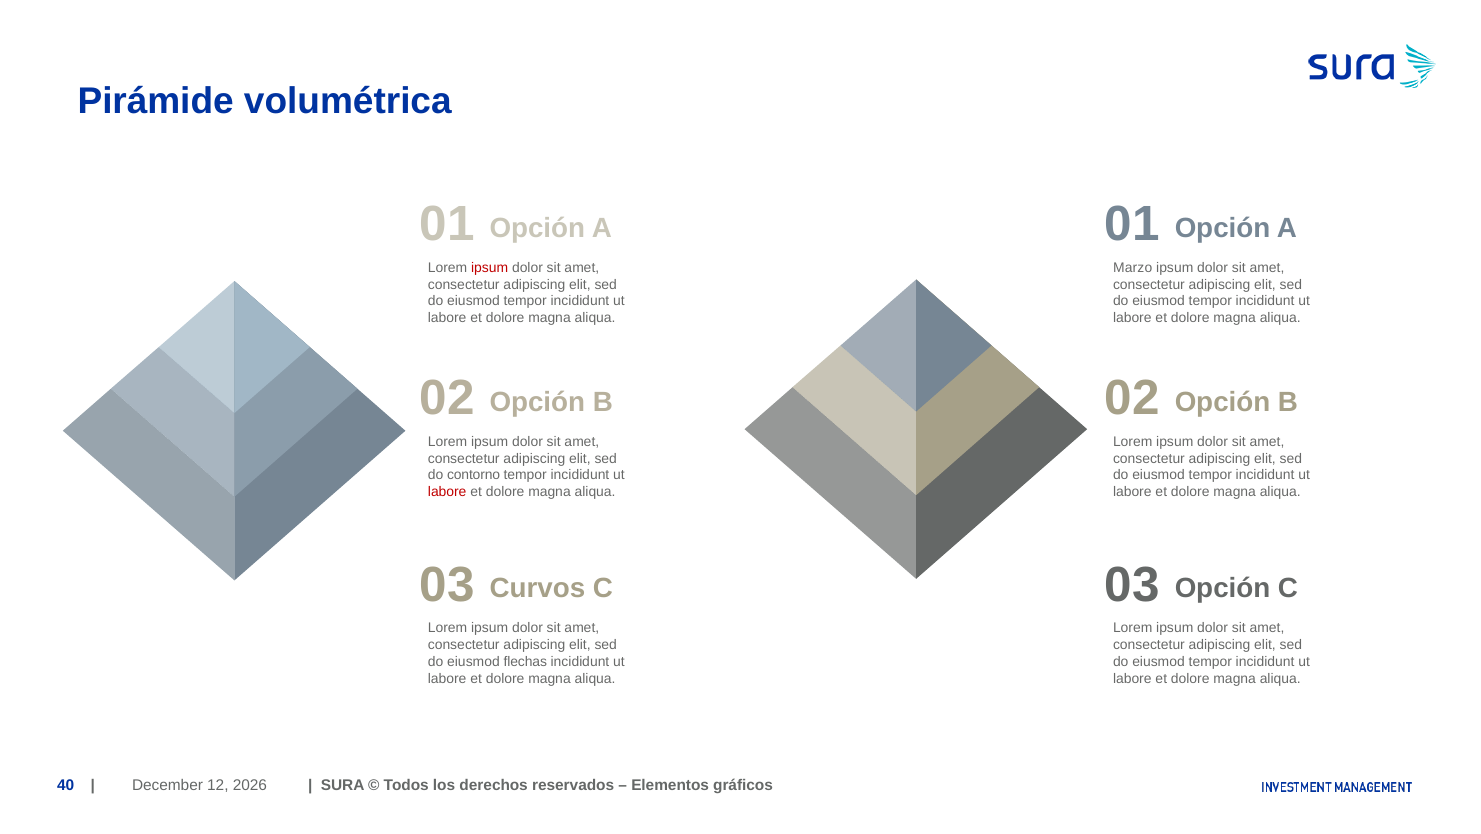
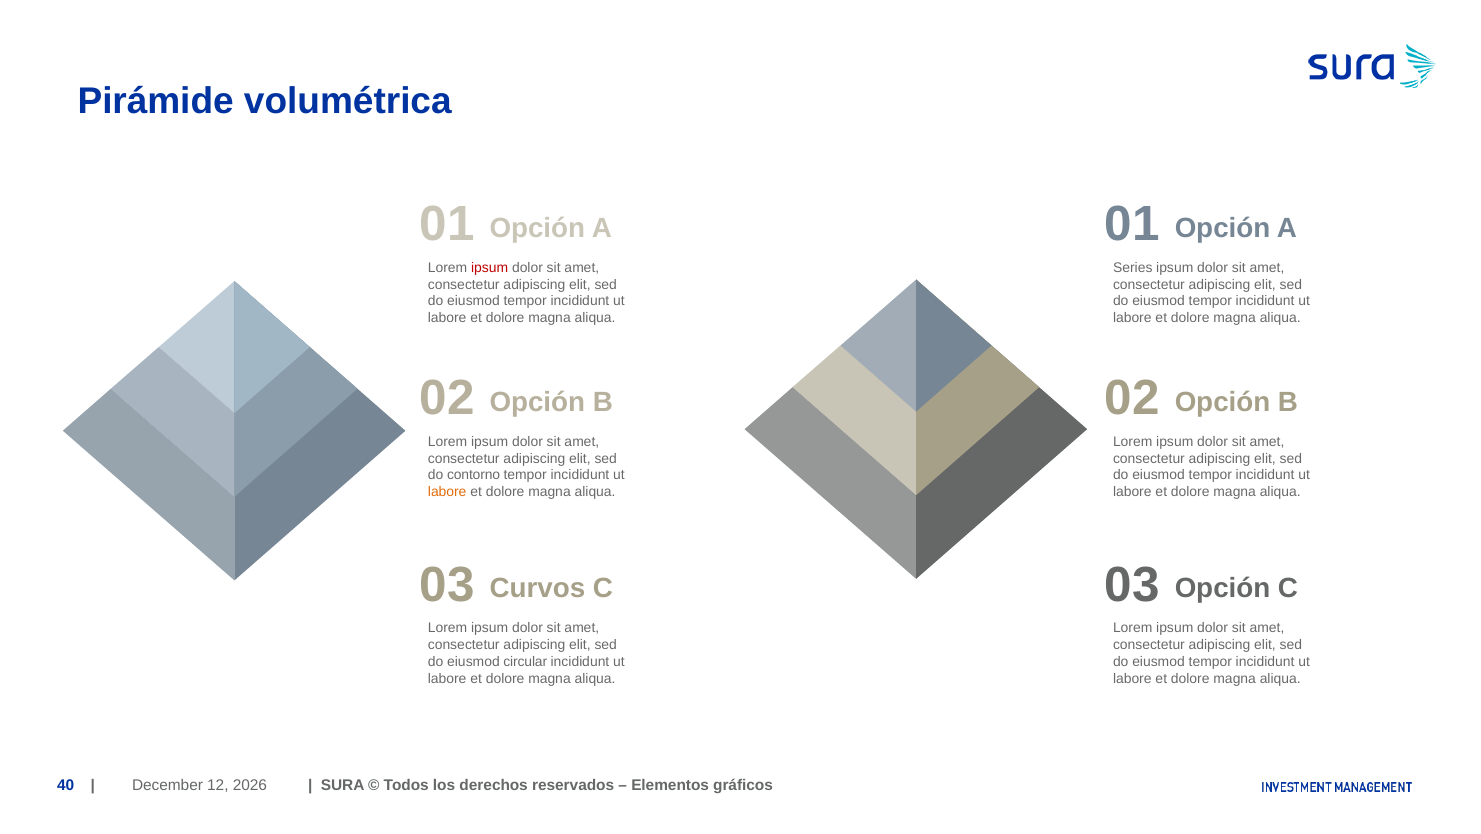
Marzo: Marzo -> Series (1133, 268)
labore colour: red -> orange (447, 492)
flechas: flechas -> circular (525, 661)
